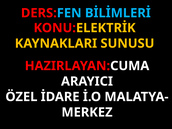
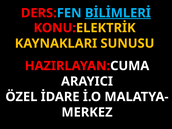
BİLİMLERİ underline: none -> present (118, 13)
